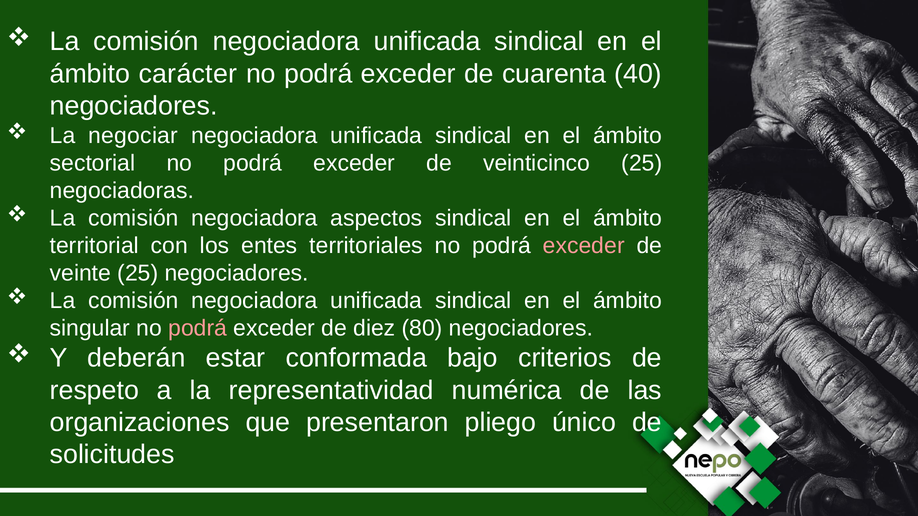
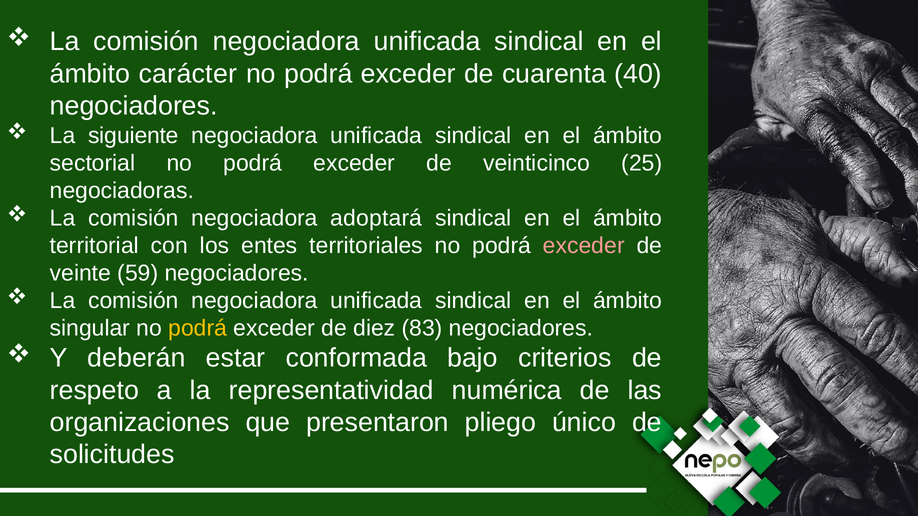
negociar: negociar -> siguiente (133, 136)
aspectos: aspectos -> adoptará (376, 218)
veinte 25: 25 -> 59 (138, 273)
podrá colour: pink -> yellow (198, 328)
80: 80 -> 83 (422, 328)
